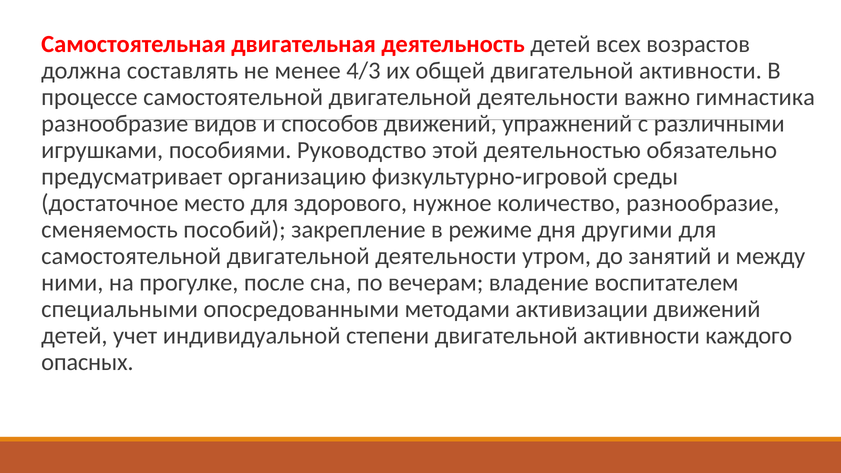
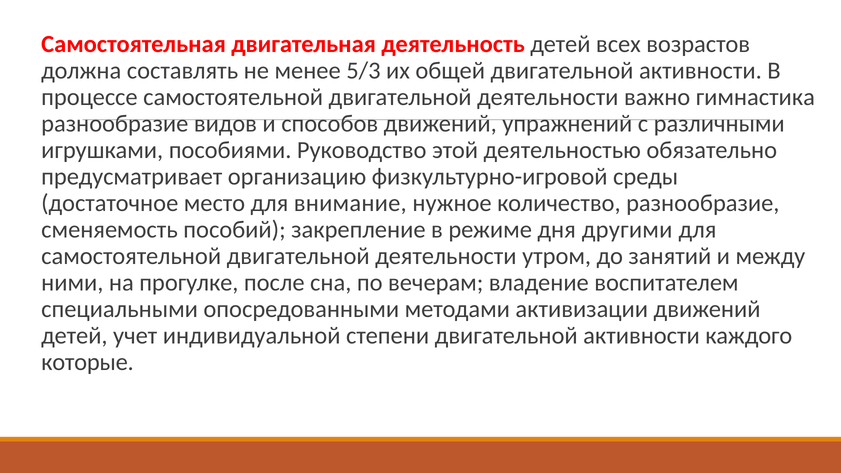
4/3: 4/3 -> 5/3 (363, 71)
здорового: здорового -> внимание (350, 203)
опасных: опасных -> которые (87, 362)
